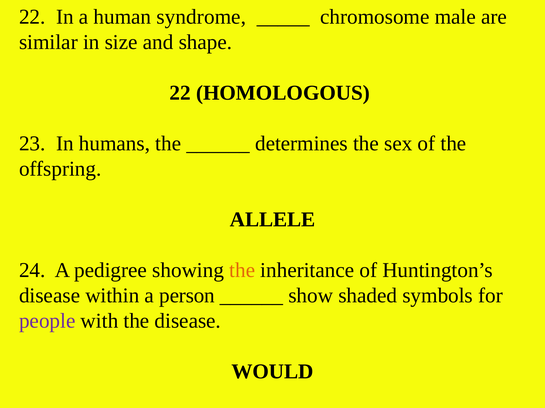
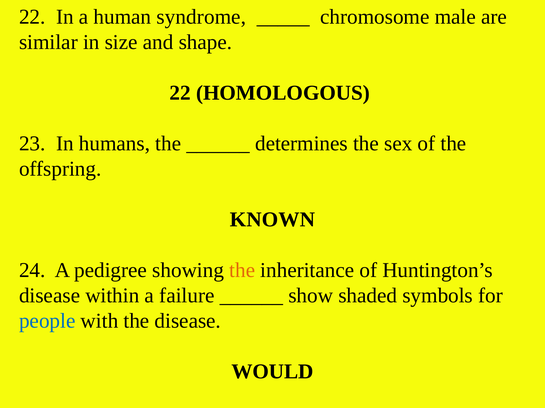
ALLELE: ALLELE -> KNOWN (272, 220)
person: person -> failure (187, 296)
people colour: purple -> blue (47, 321)
